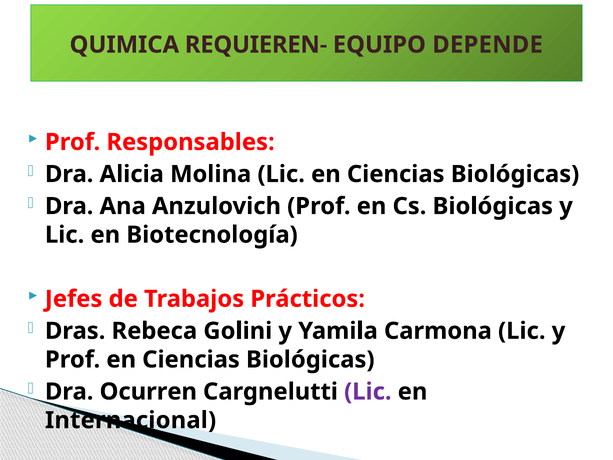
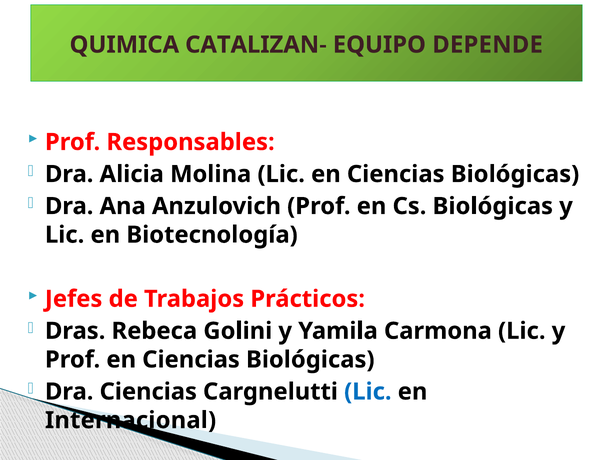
REQUIEREN-: REQUIEREN- -> CATALIZAN- (256, 45)
Dra Ocurren: Ocurren -> Ciencias (148, 391)
Lic colour: purple -> blue (368, 391)
